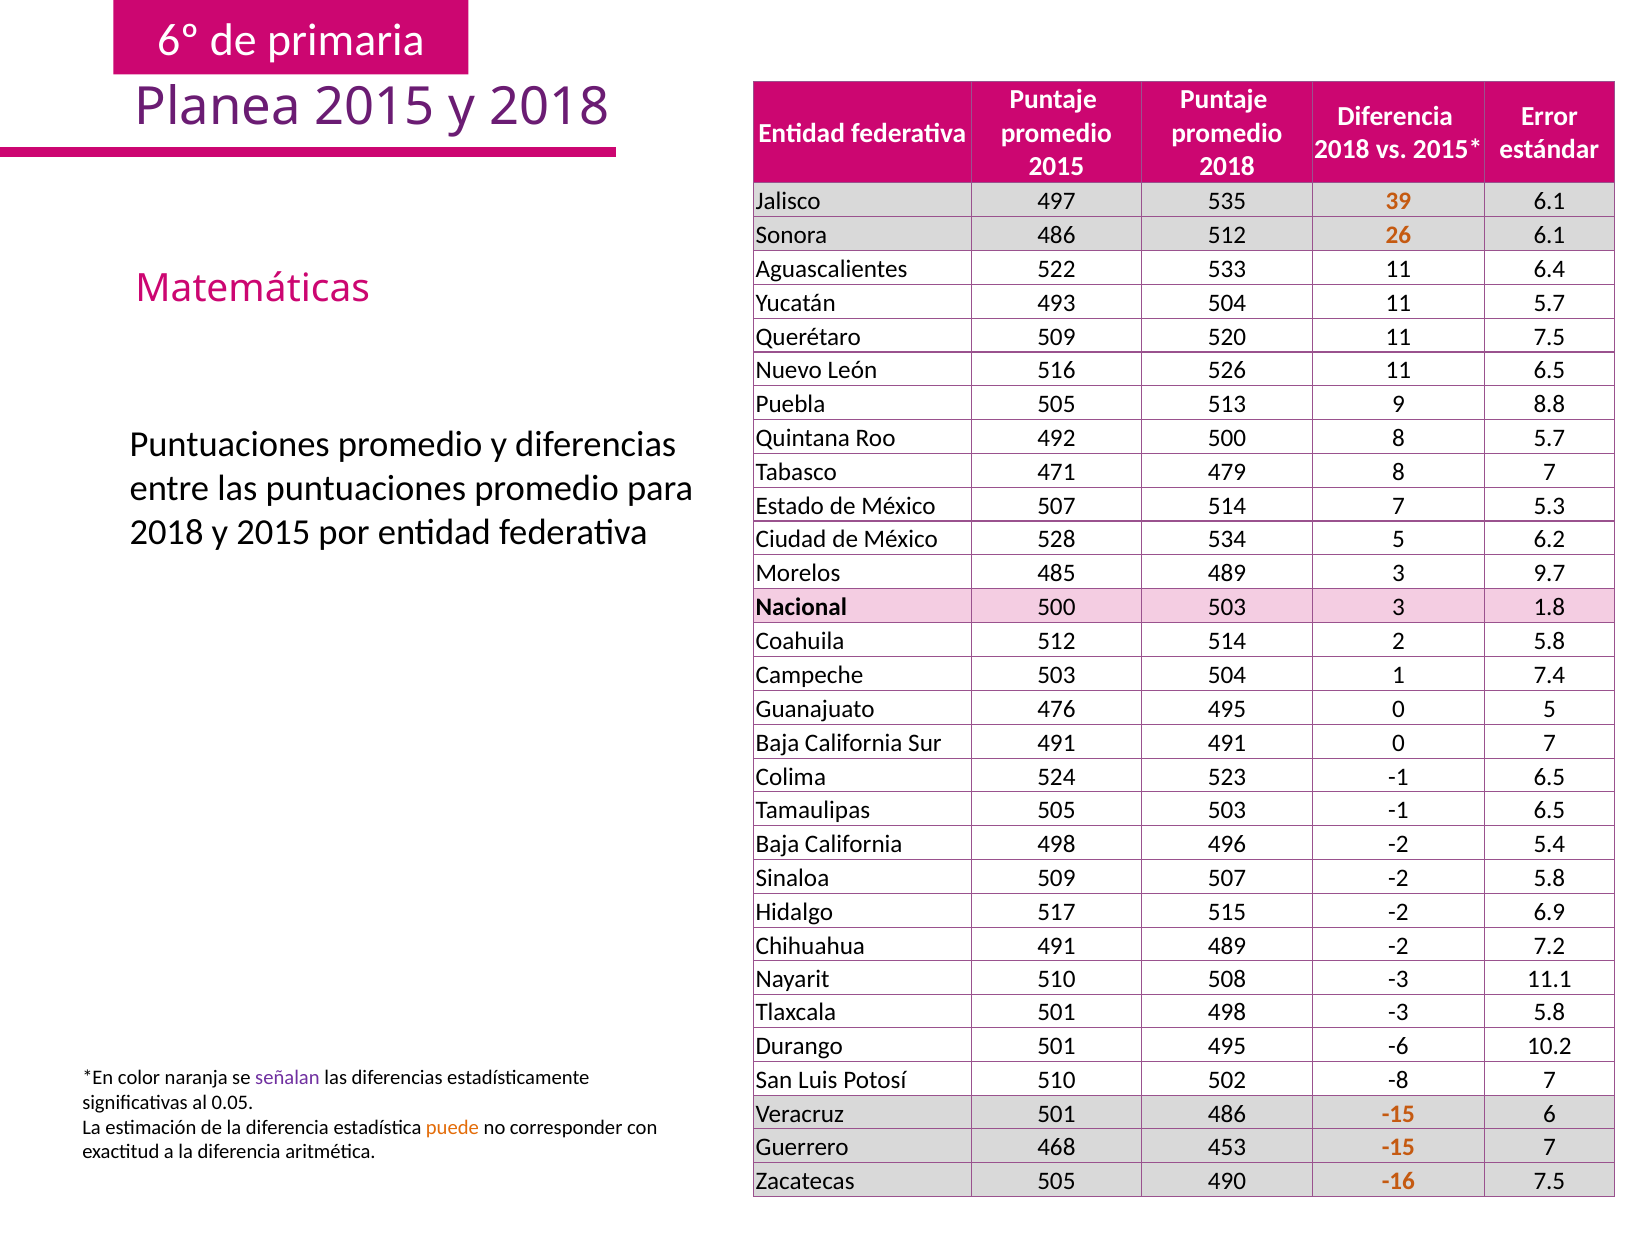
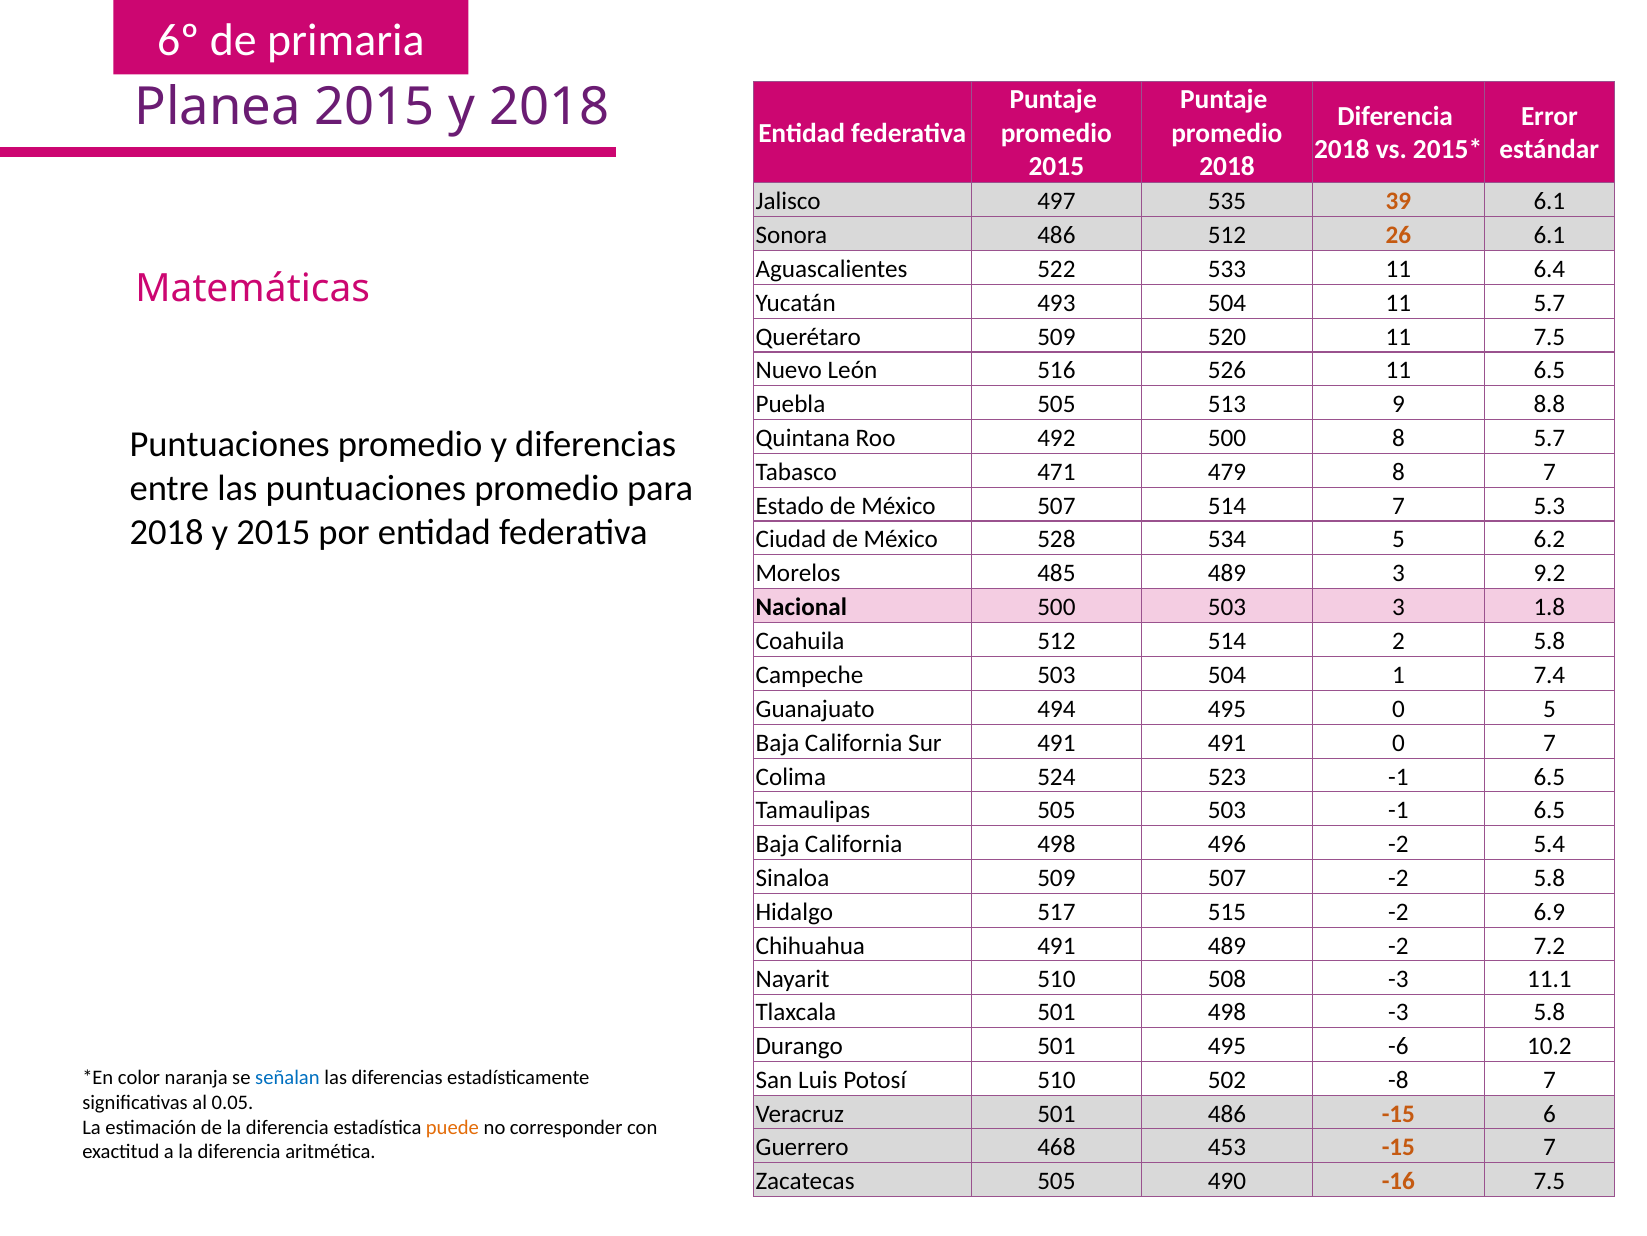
9.7: 9.7 -> 9.2 (1549, 573)
476: 476 -> 494 (1056, 709)
señalan colour: purple -> blue (287, 1077)
